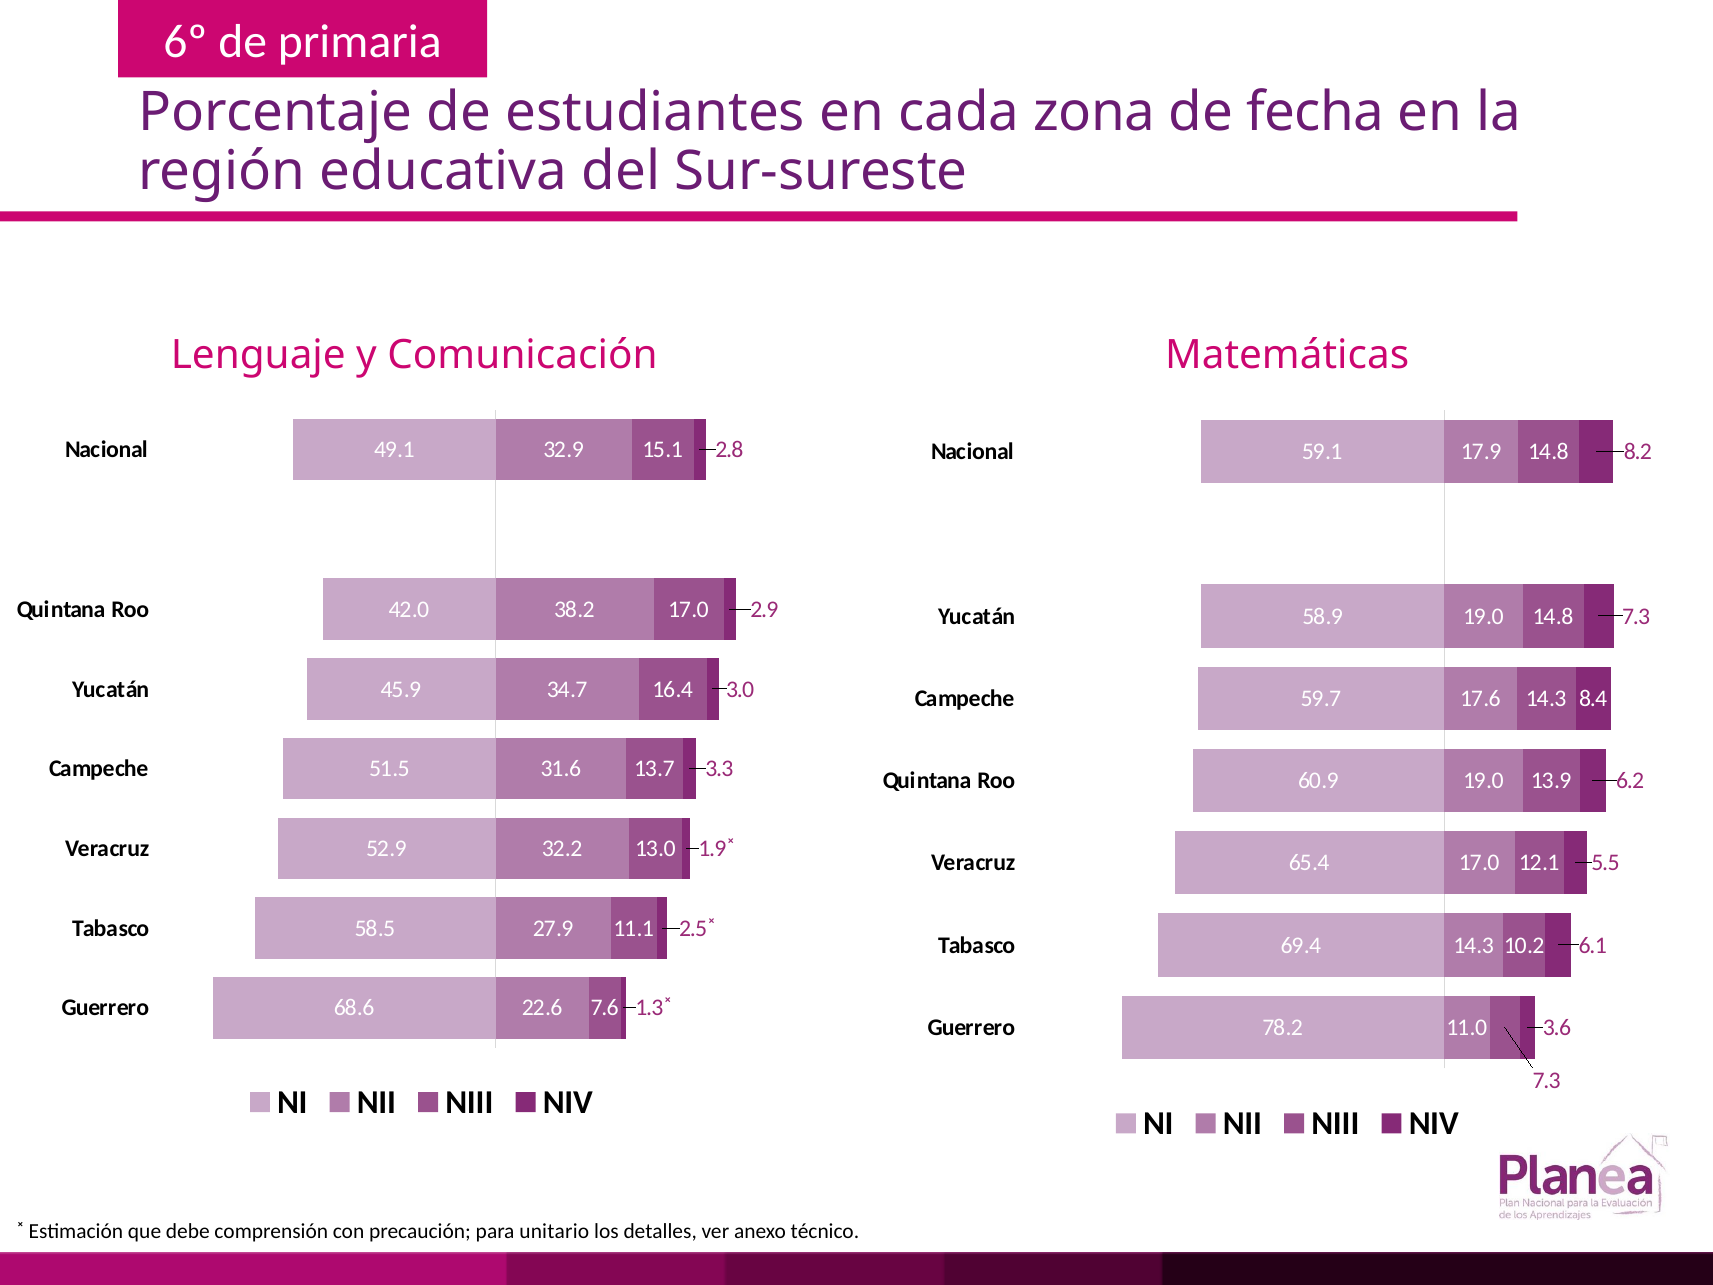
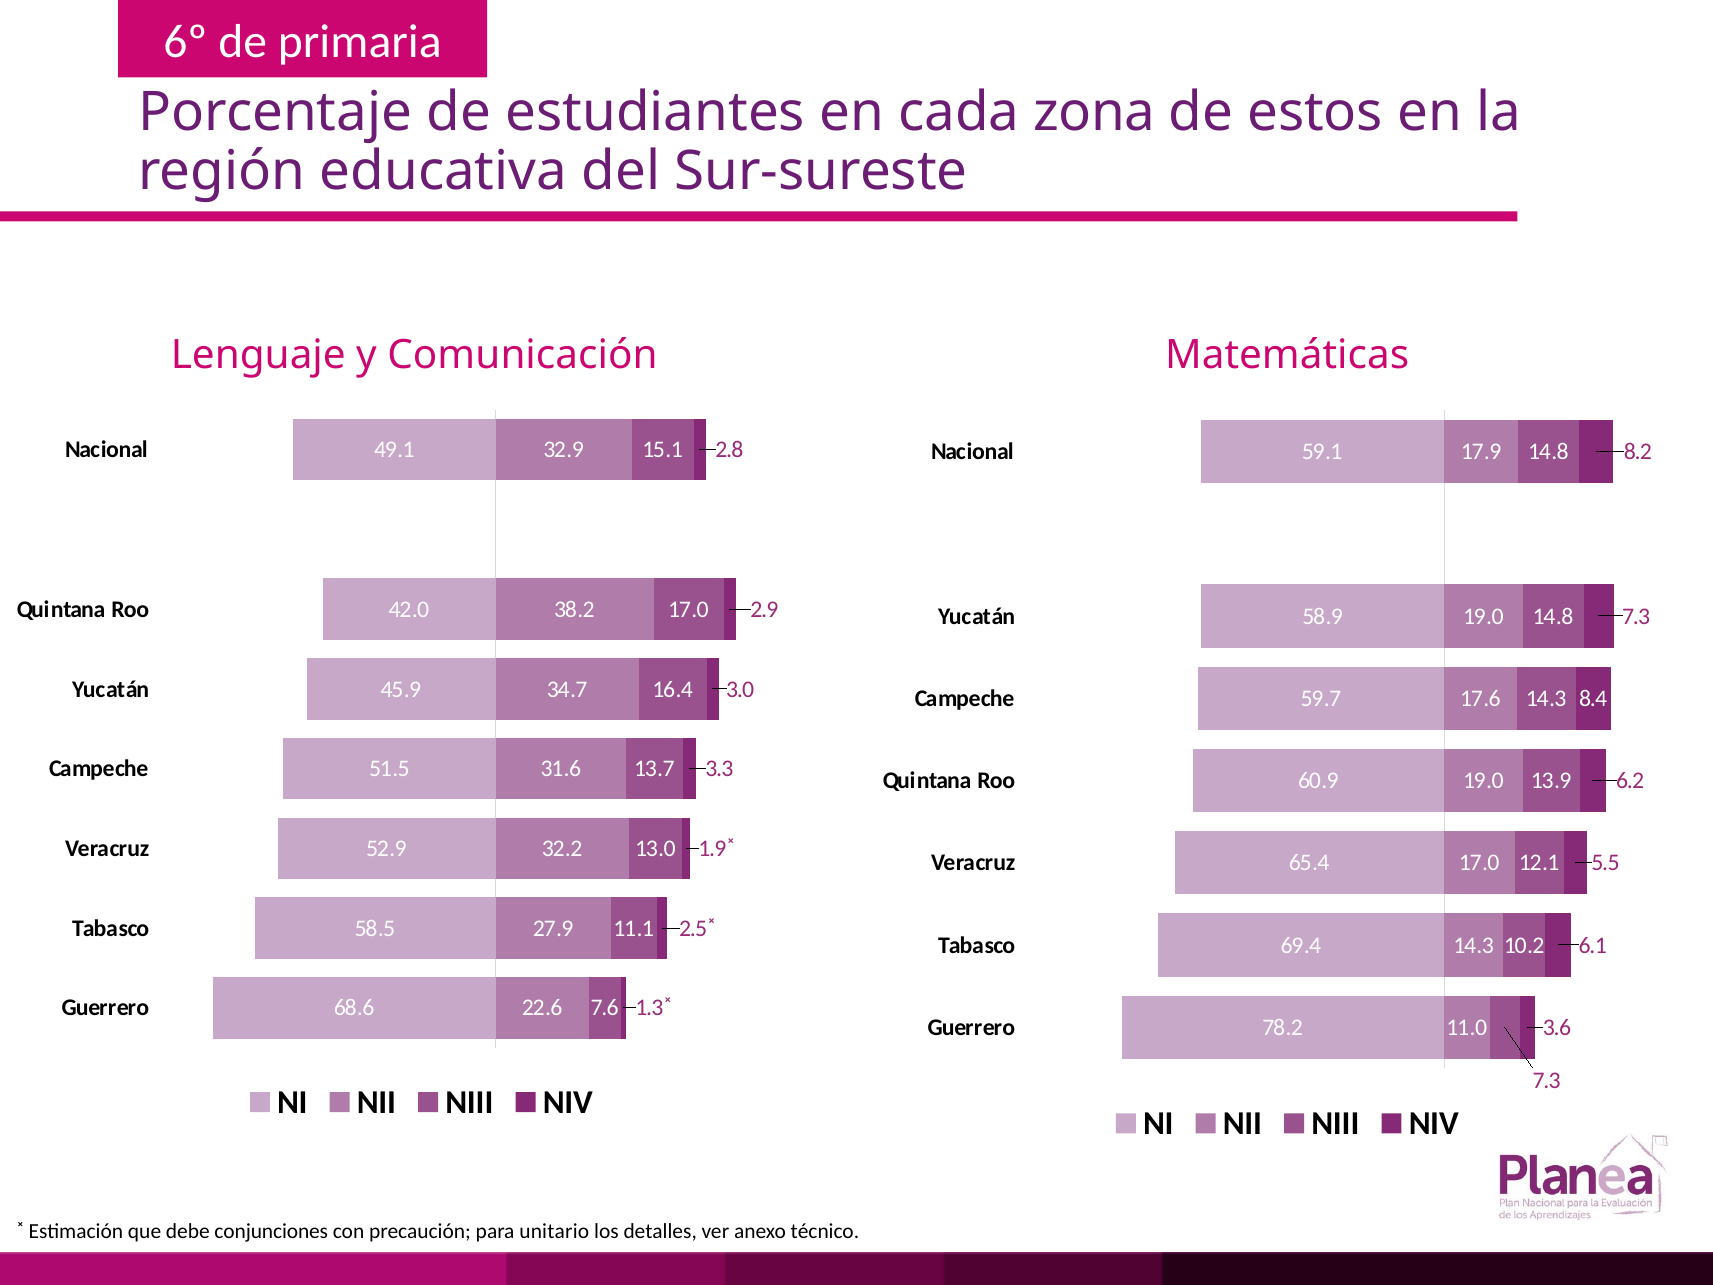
fecha: fecha -> estos (1315, 112)
comprensión: comprensión -> conjunciones (271, 1231)
